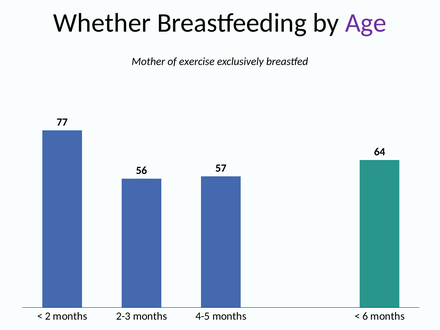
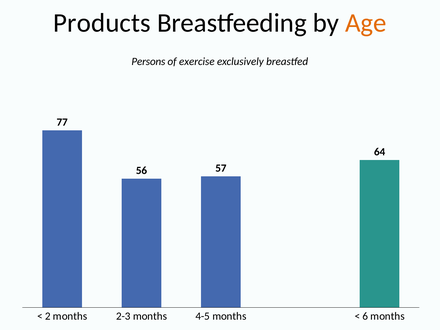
Whether: Whether -> Products (102, 23)
Age colour: purple -> orange (366, 23)
Mother: Mother -> Persons (148, 62)
